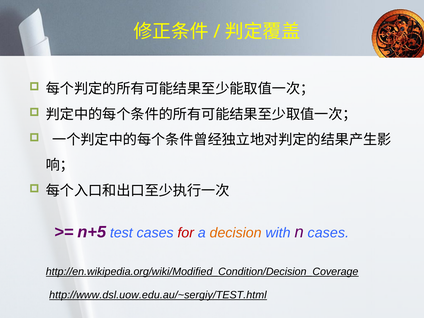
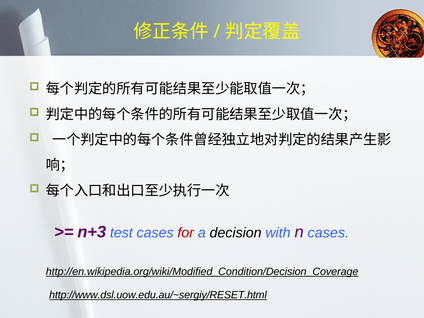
n+5: n+5 -> n+3 (92, 232)
decision colour: orange -> black (236, 233)
http://www.dsl.uow.edu.au/~sergiy/TEST.html: http://www.dsl.uow.edu.au/~sergiy/TEST.html -> http://www.dsl.uow.edu.au/~sergiy/RESET.html (158, 295)
